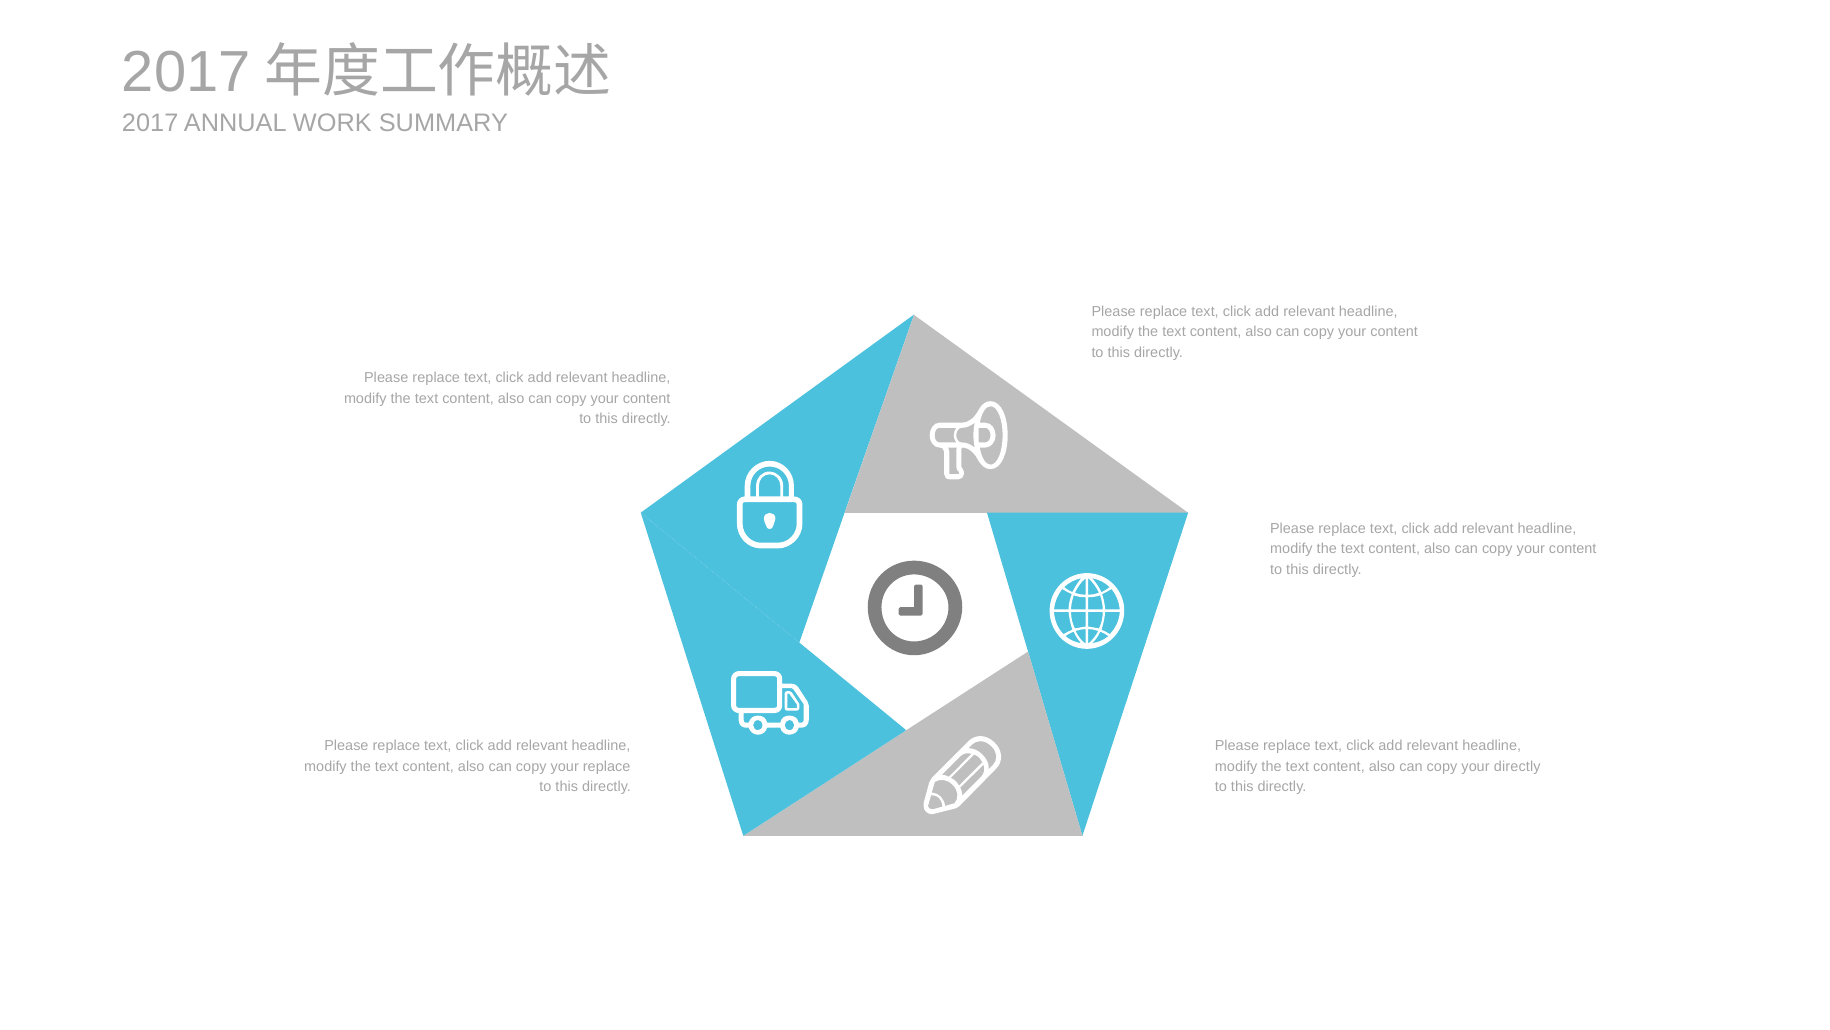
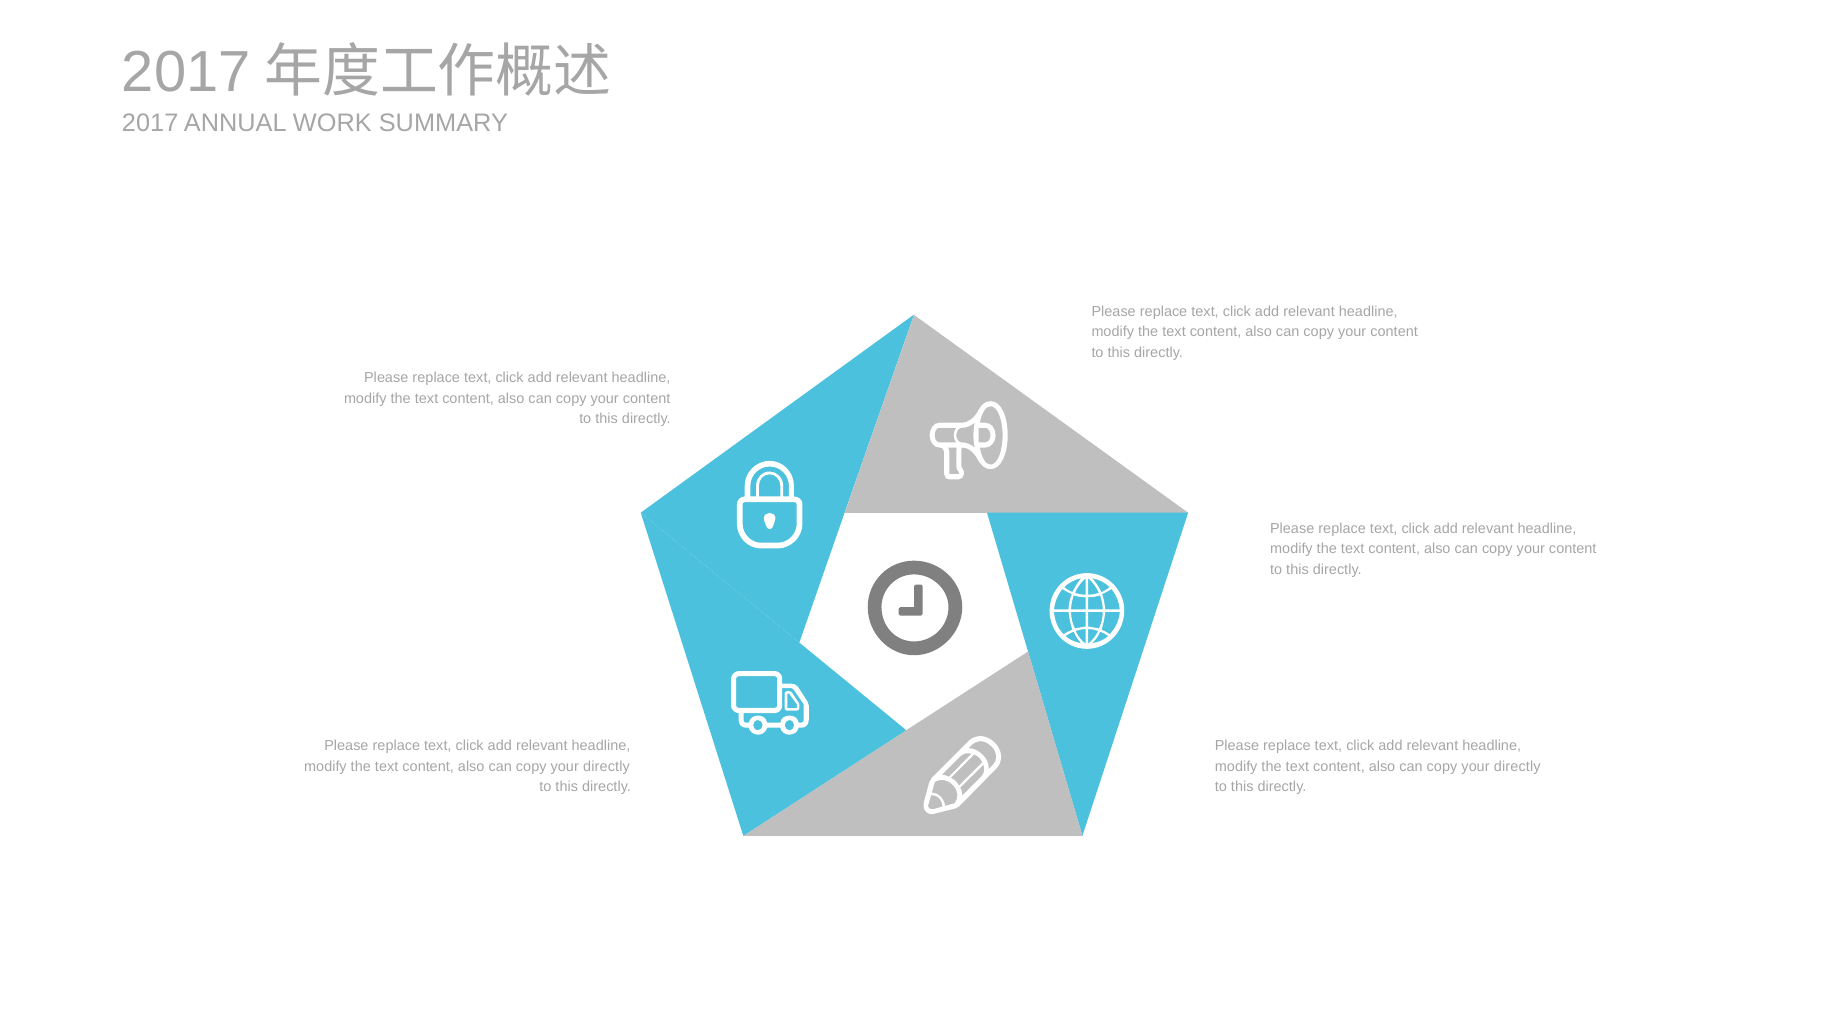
replace: replace -> directly (607, 766)
